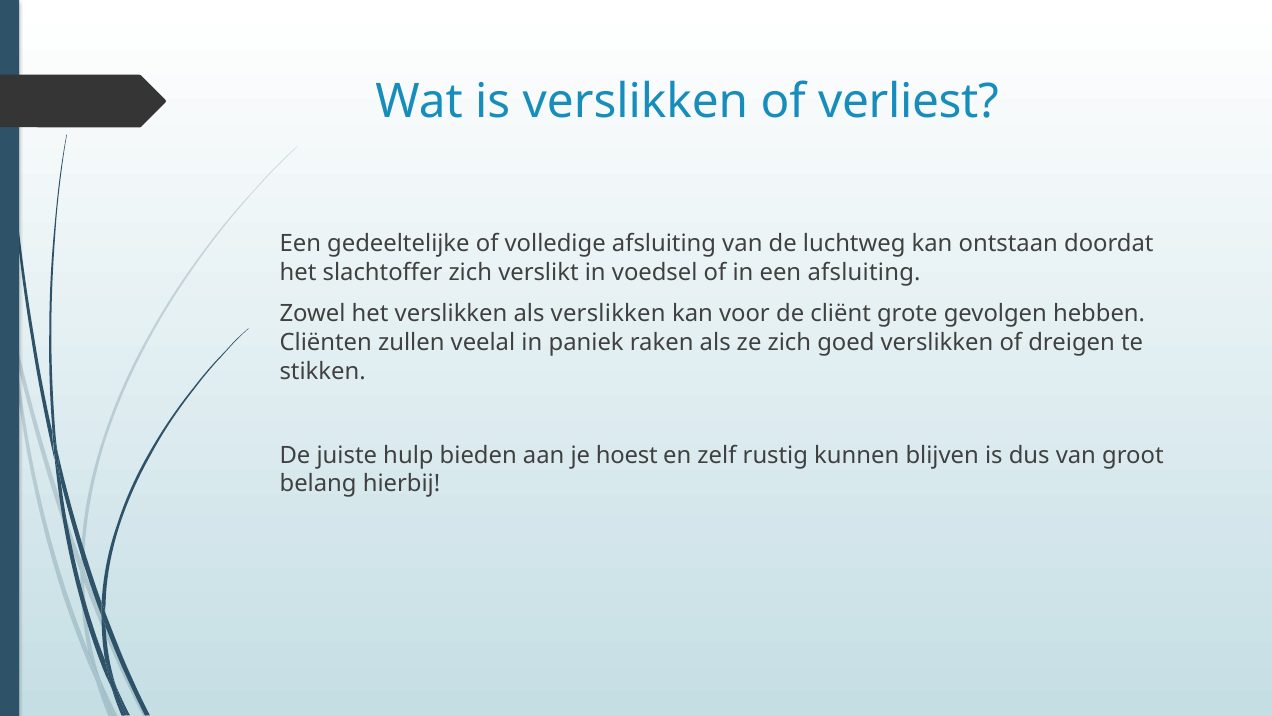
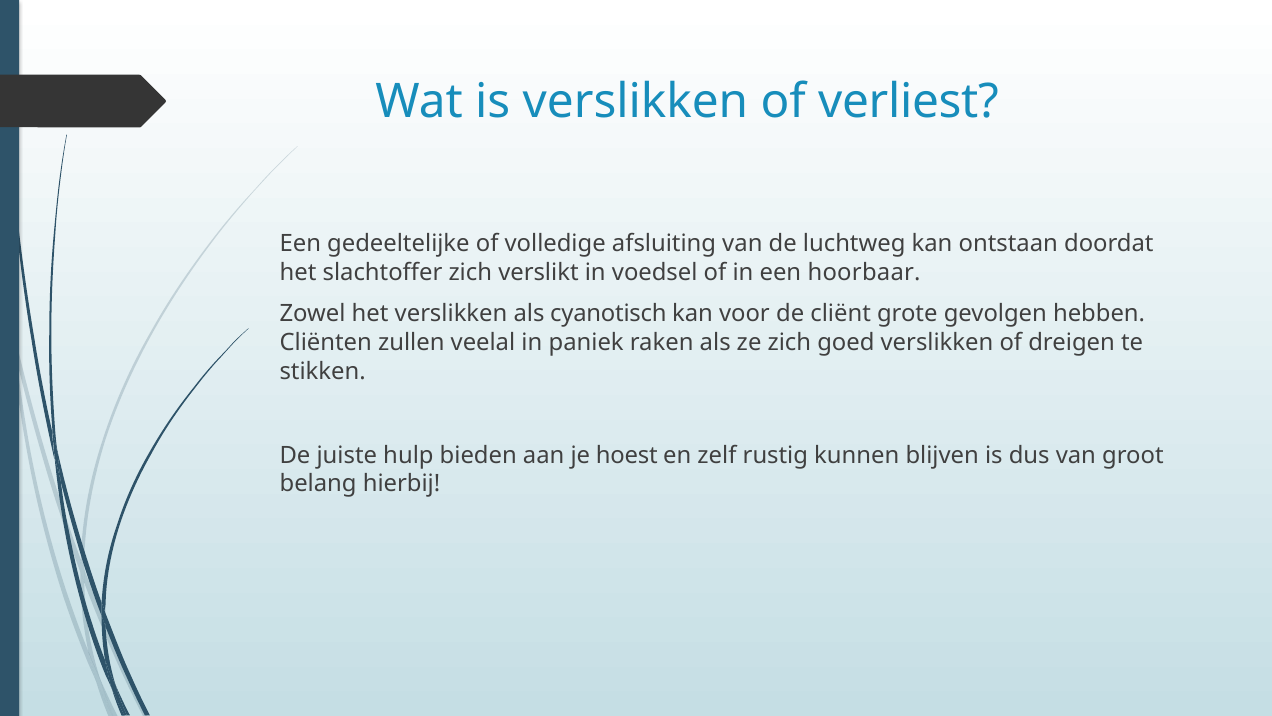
een afsluiting: afsluiting -> hoorbaar (864, 272)
als verslikken: verslikken -> cyanotisch (608, 314)
